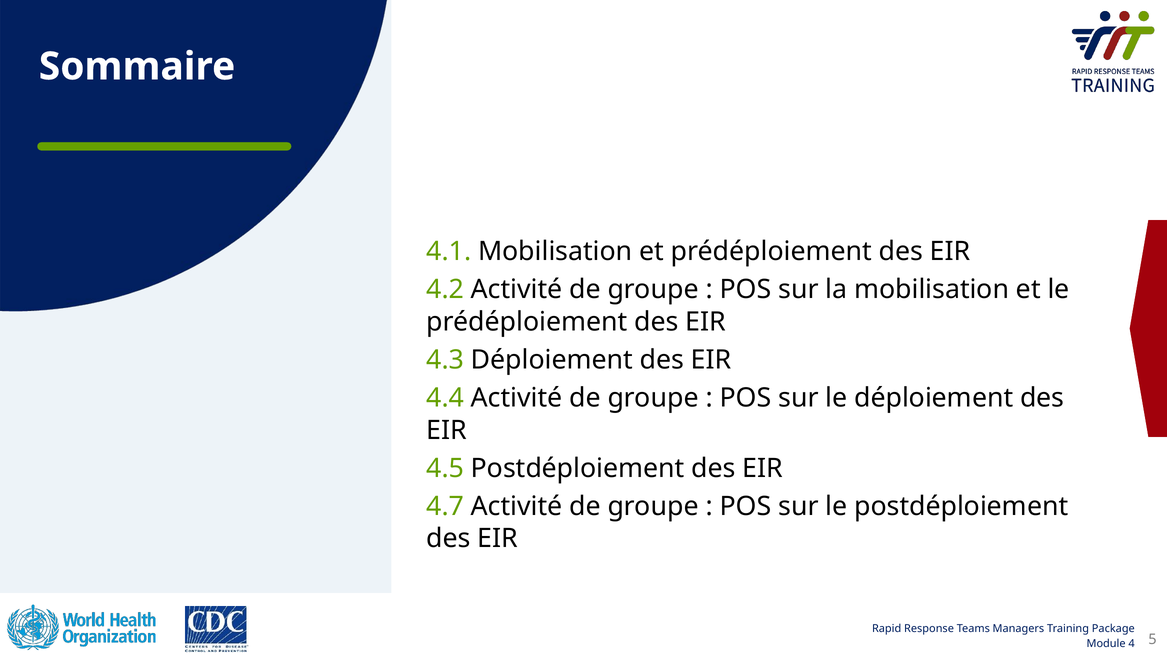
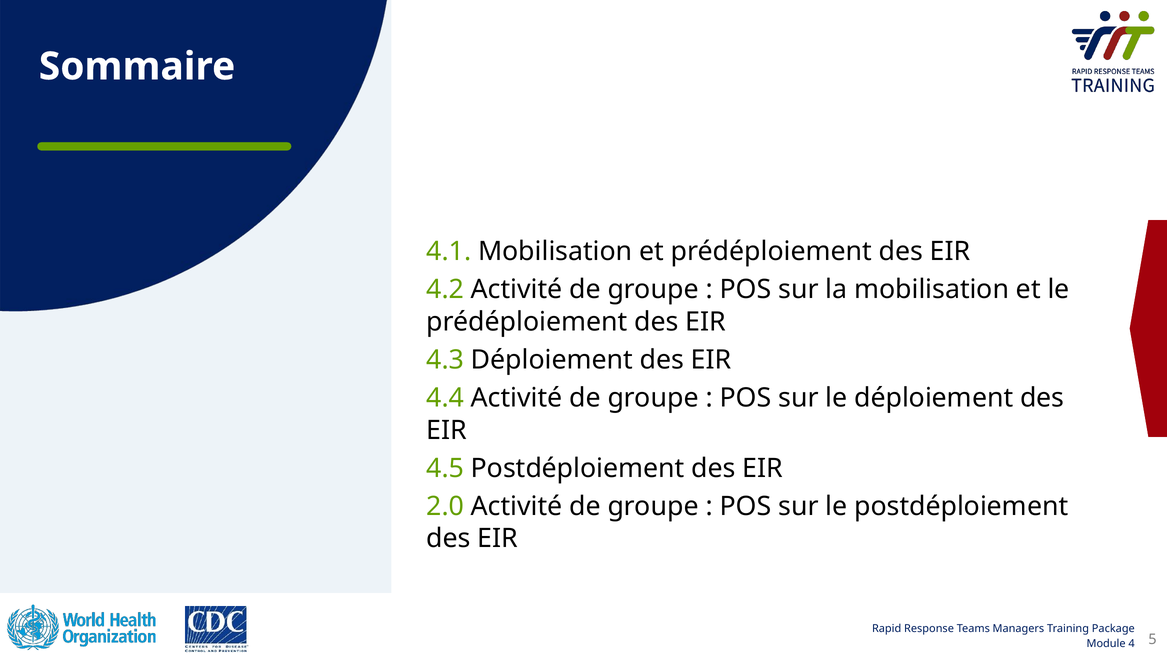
4.7: 4.7 -> 2.0 (445, 506)
